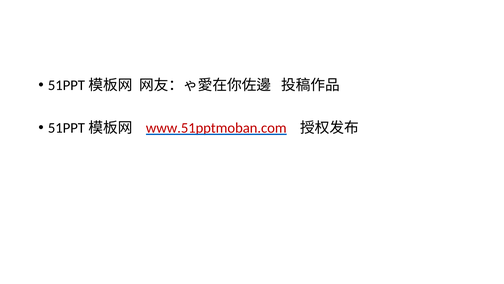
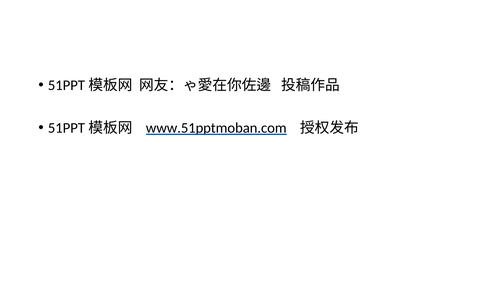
www.51pptmoban.com colour: red -> black (216, 128)
